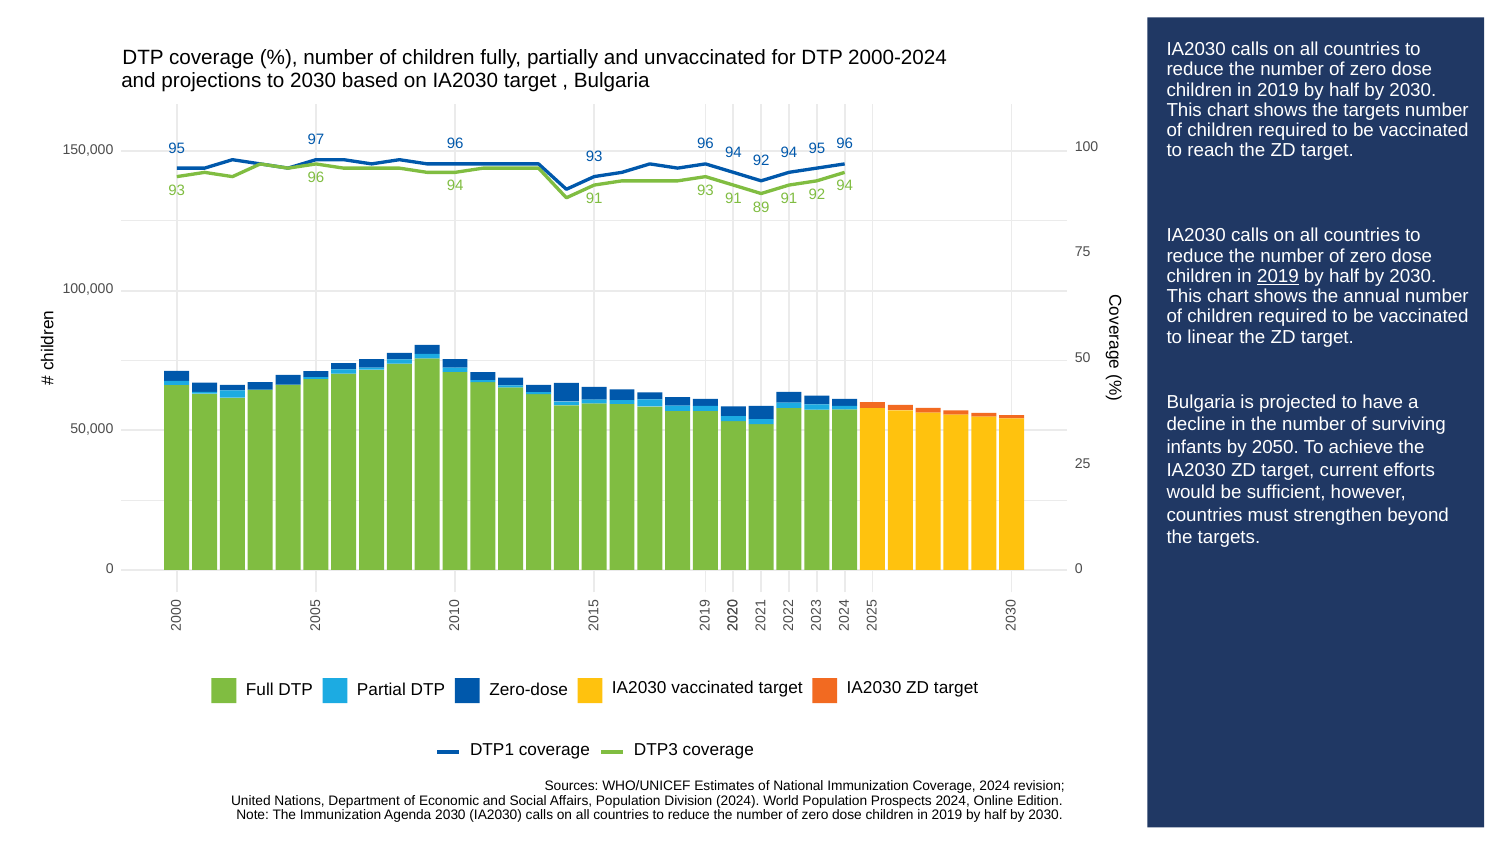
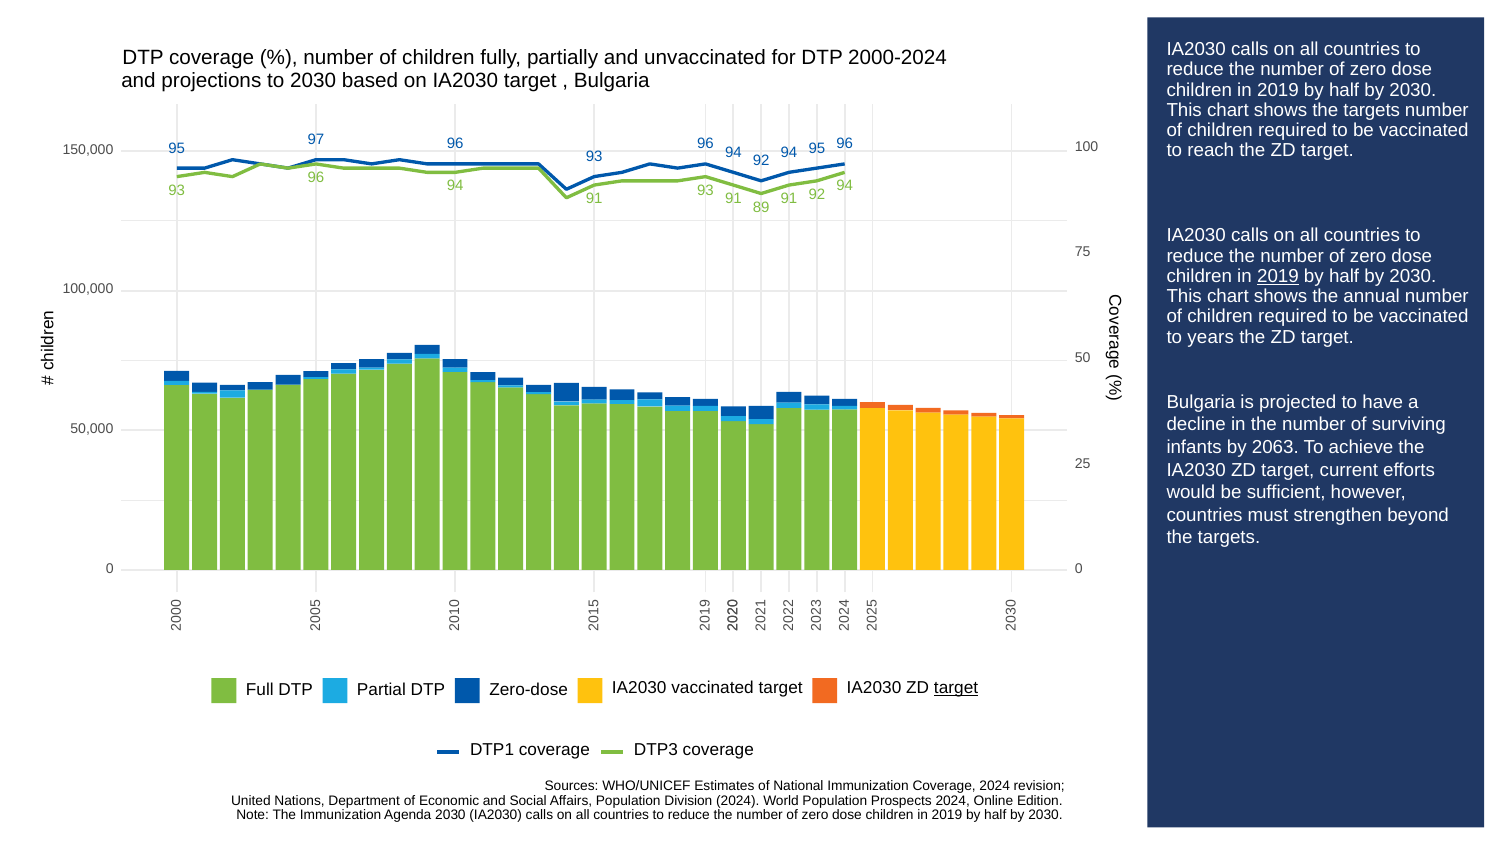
linear: linear -> years (1211, 337)
2050: 2050 -> 2063 (1275, 448)
target underline: none -> present (956, 689)
